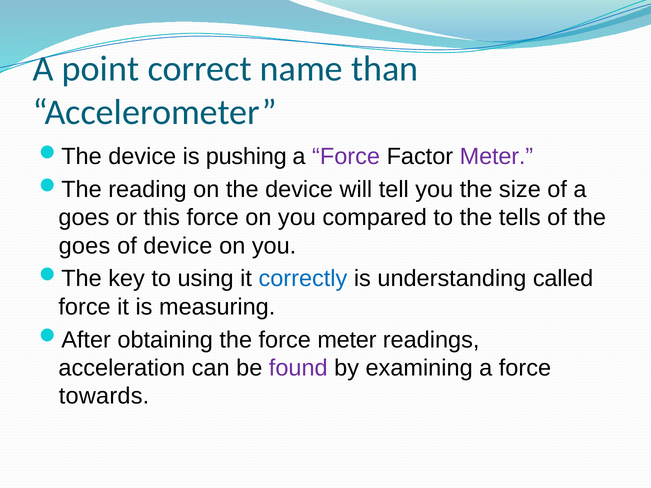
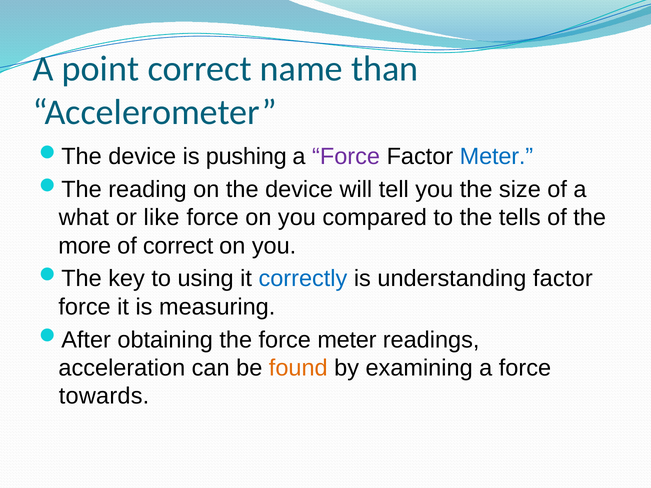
Meter colour: purple -> blue (496, 157)
goes: goes -> what (84, 218)
this: this -> like (162, 218)
goes: goes -> more (85, 246)
of device: device -> correct (178, 246)
understanding called: called -> factor (563, 279)
found colour: purple -> orange (298, 368)
